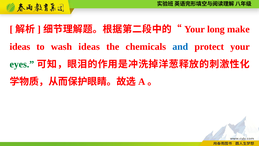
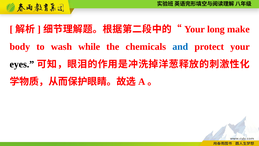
ideas: ideas -> body (20, 47)
wash ideas: ideas -> while (89, 47)
eyes colour: green -> black (22, 64)
